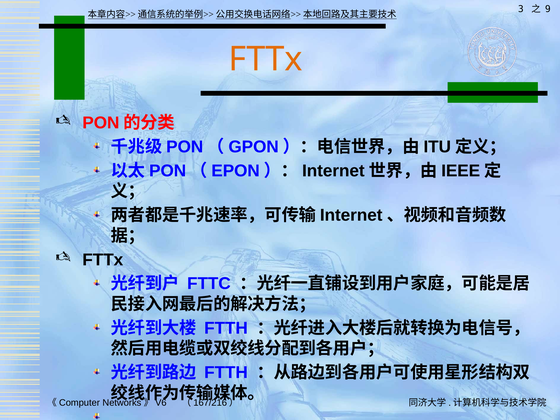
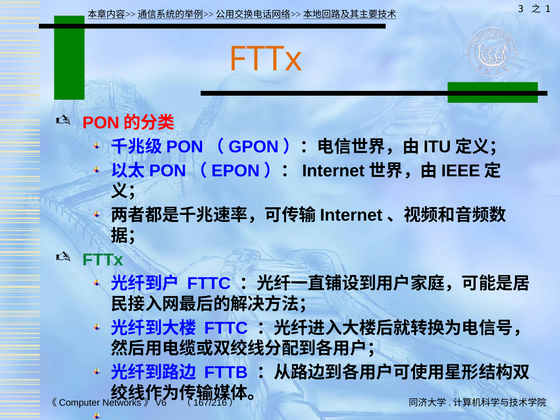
9: 9 -> 1 (548, 9)
FTTx colour: black -> green (103, 260)
FTTH: FTTH -> FTTC (226, 328)
FTTH: FTTH -> FTTB (226, 373)
